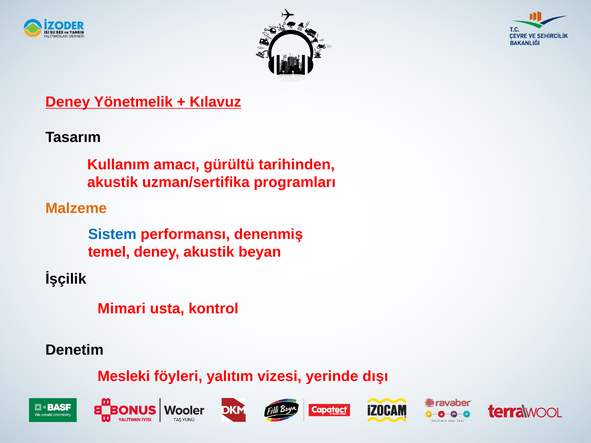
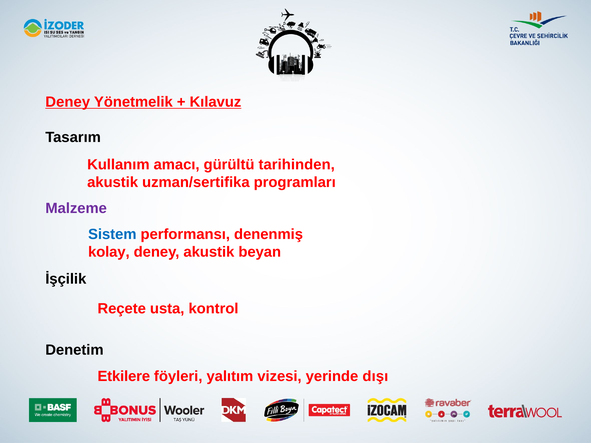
Malzeme colour: orange -> purple (76, 208)
temel: temel -> kolay (109, 252)
Mimari: Mimari -> Reçete (122, 309)
Mesleki: Mesleki -> Etkilere (124, 376)
